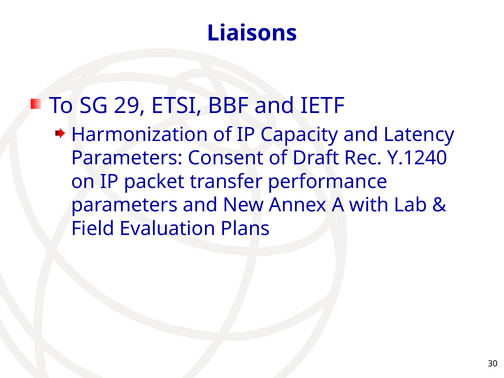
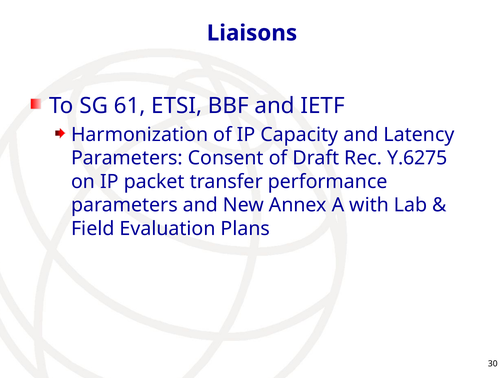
29: 29 -> 61 (130, 106)
Y.1240: Y.1240 -> Y.6275 (417, 158)
